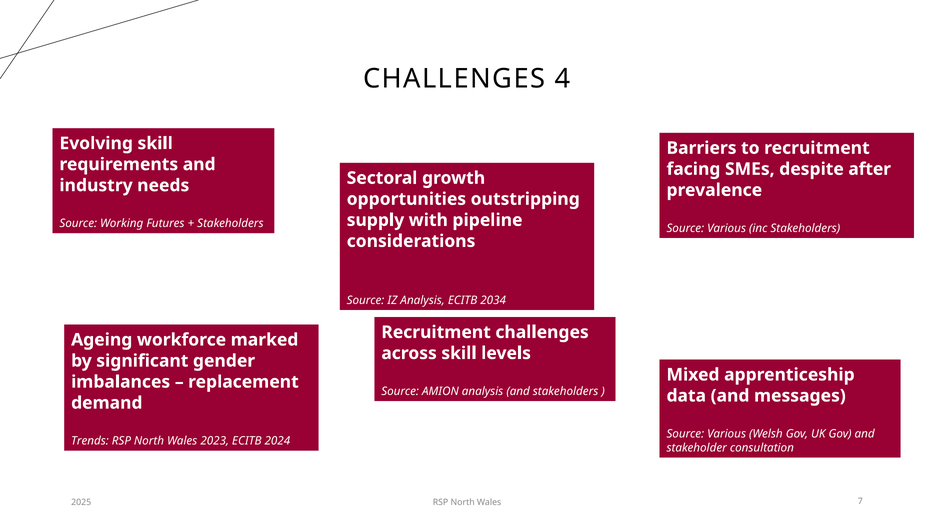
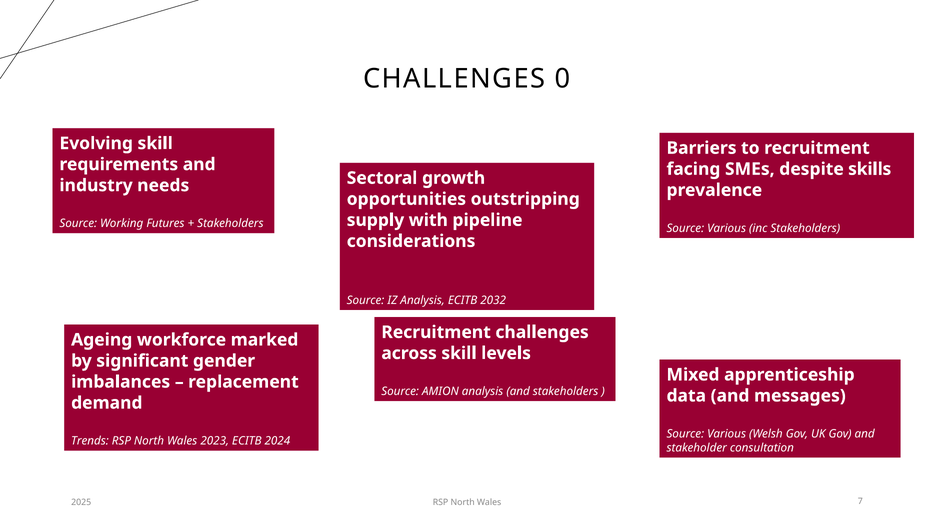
4: 4 -> 0 (563, 79)
after: after -> skills (870, 169)
2034: 2034 -> 2032 (493, 300)
